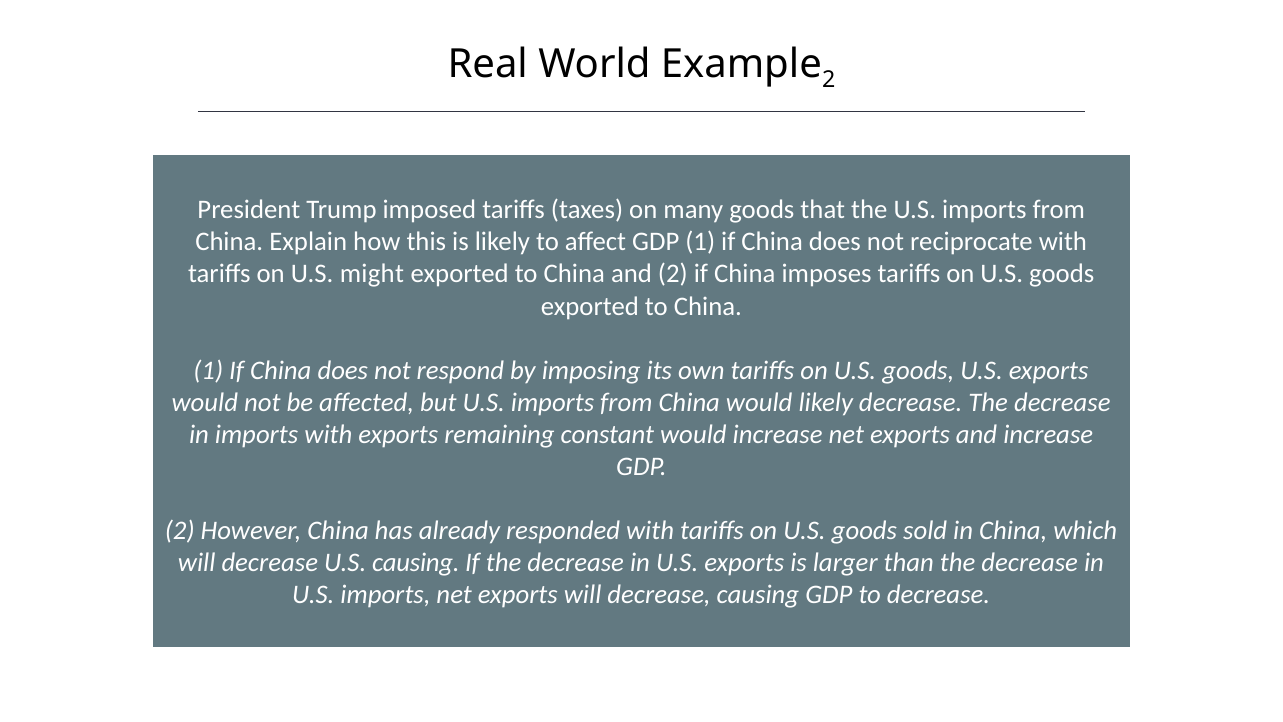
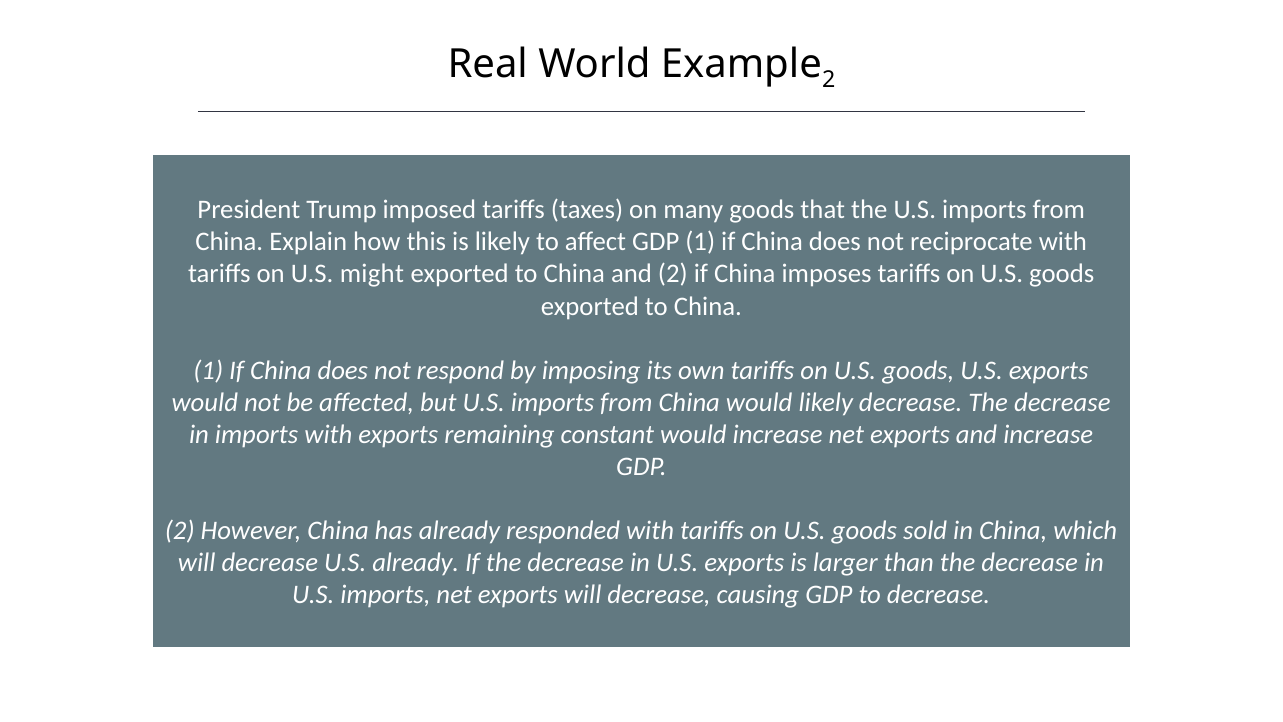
U.S causing: causing -> already (416, 563)
